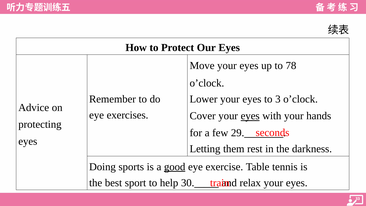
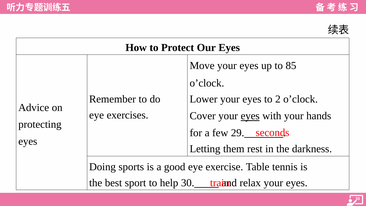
78: 78 -> 85 (291, 66)
3: 3 -> 2 (278, 99)
good underline: present -> none (175, 167)
